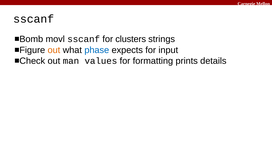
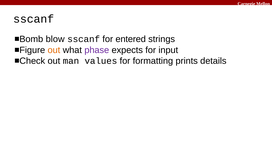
movl: movl -> blow (55, 39)
clusters: clusters -> entered (131, 39)
phase colour: blue -> purple (97, 50)
